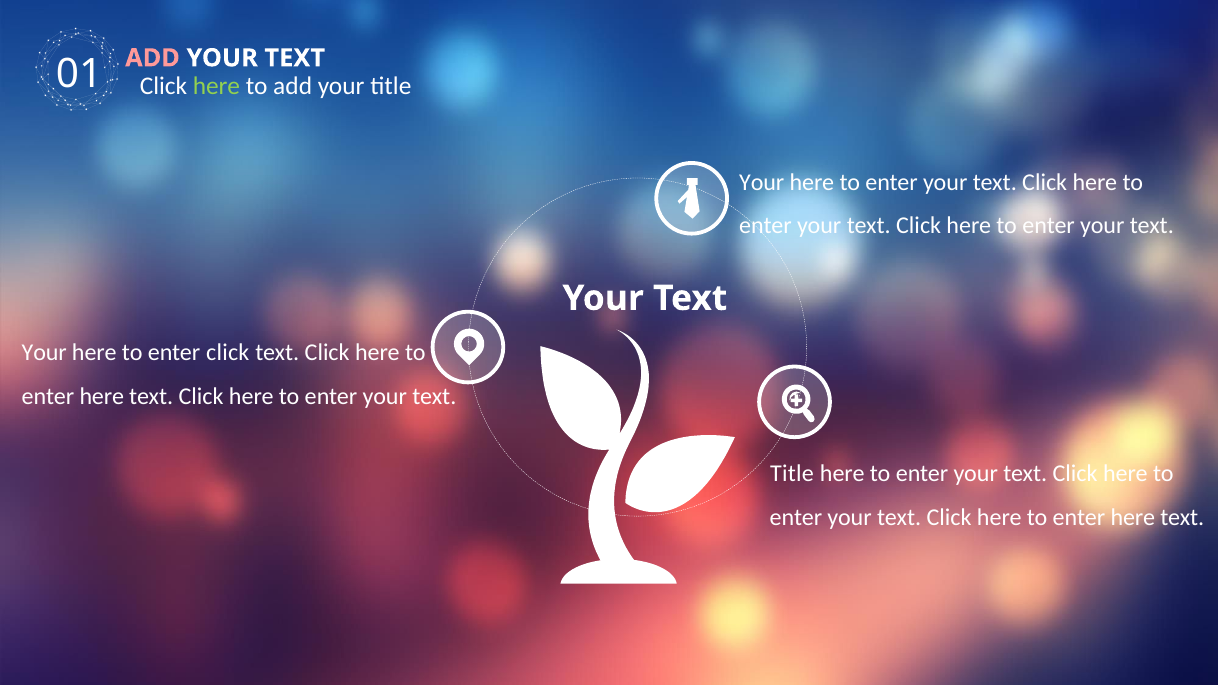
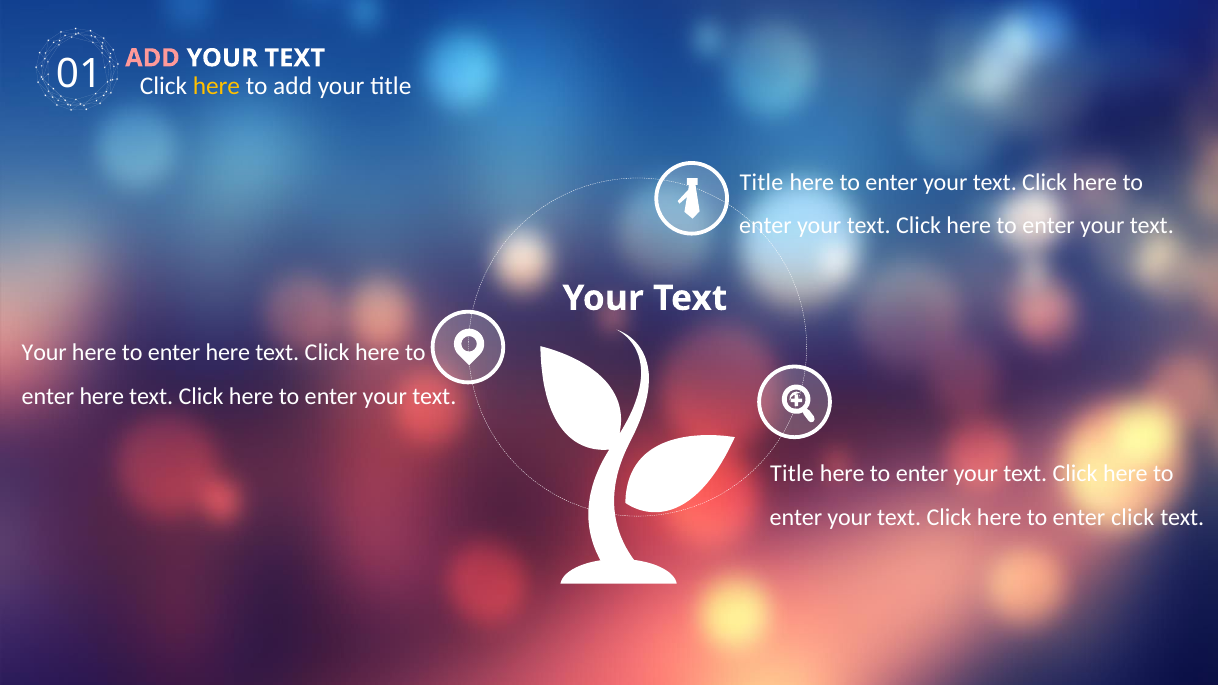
here colour: light green -> yellow (216, 86)
Your: Your -> Title (762, 182)
click: click -> here (228, 353)
here: here -> click (1133, 517)
